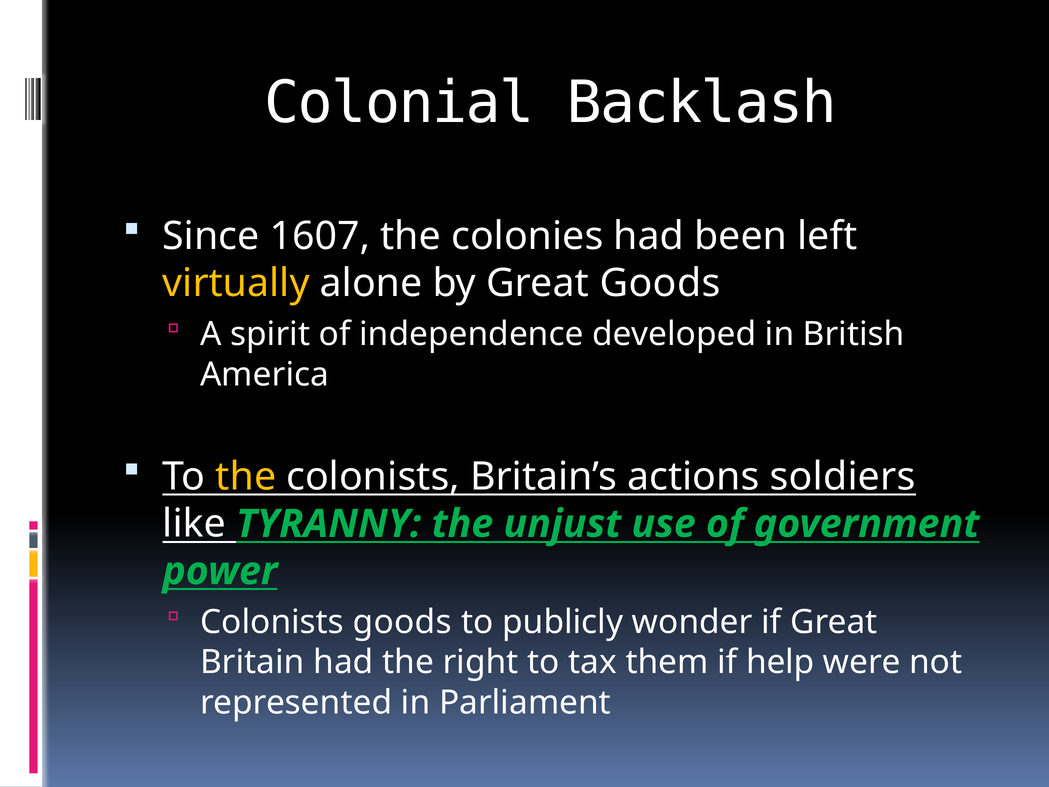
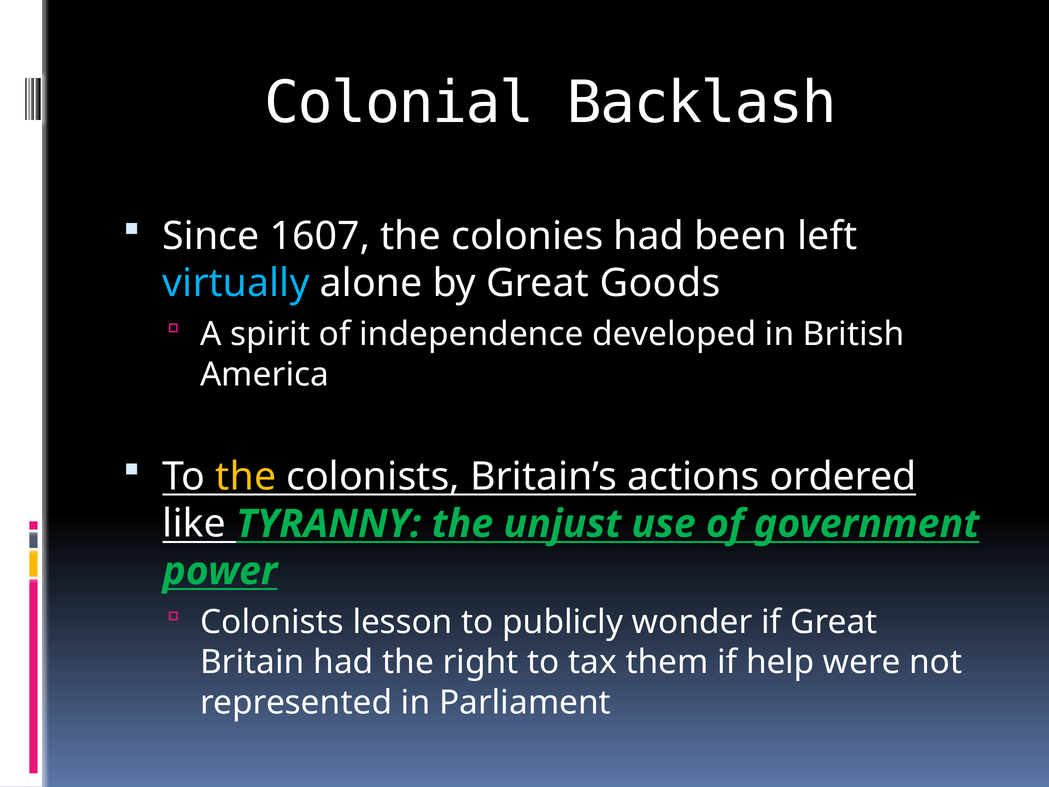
virtually colour: yellow -> light blue (236, 283)
soldiers: soldiers -> ordered (843, 476)
Colonists goods: goods -> lesson (403, 622)
